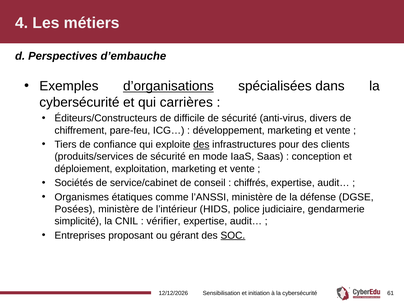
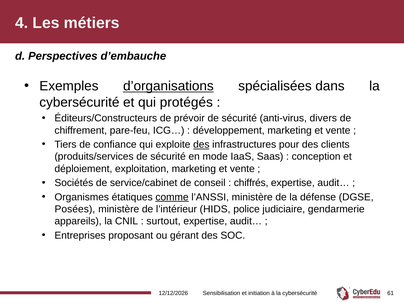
carrières: carrières -> protégés (186, 102)
difficile: difficile -> prévoir (189, 118)
comme underline: none -> present (172, 197)
simplicité: simplicité -> appareils (78, 221)
vérifier: vérifier -> surtout (164, 221)
SOC underline: present -> none (233, 235)
